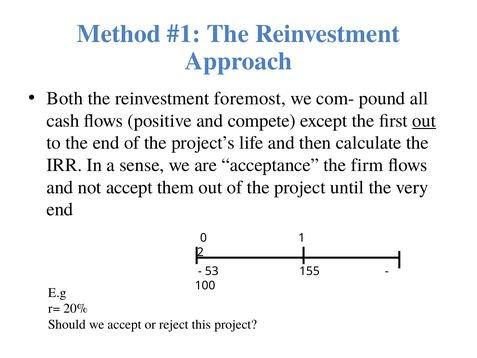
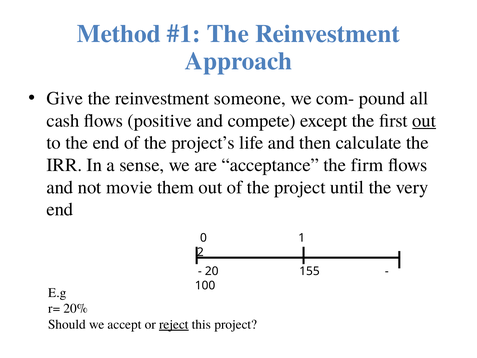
Both: Both -> Give (65, 98)
foremost: foremost -> someone (250, 98)
not accept: accept -> movie (129, 187)
53: 53 -> 20 (212, 271)
reject underline: none -> present (174, 324)
